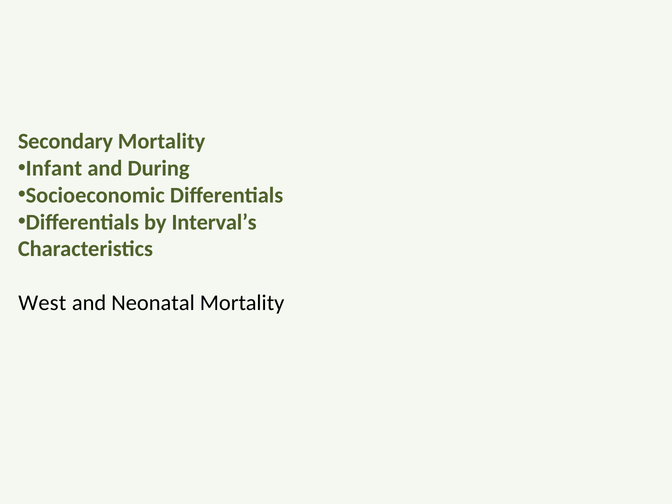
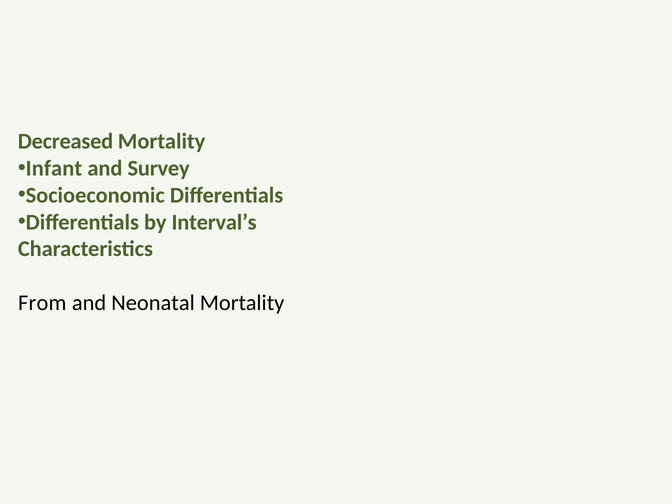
Secondary: Secondary -> Decreased (65, 142)
During: During -> Survey (159, 168)
West: West -> From (42, 303)
